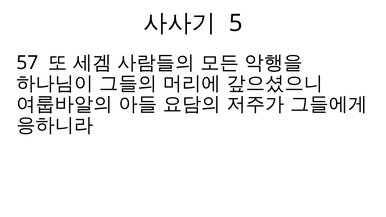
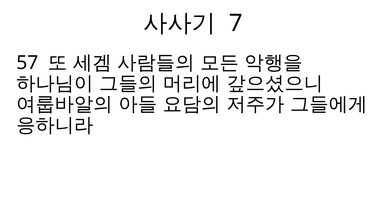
5: 5 -> 7 (236, 23)
